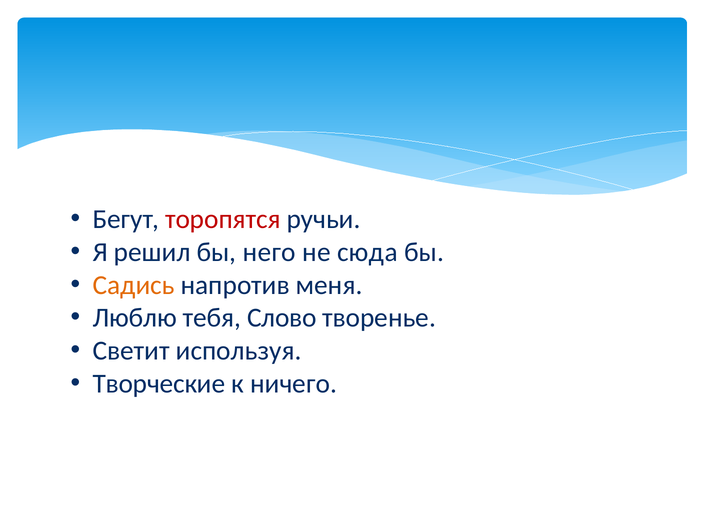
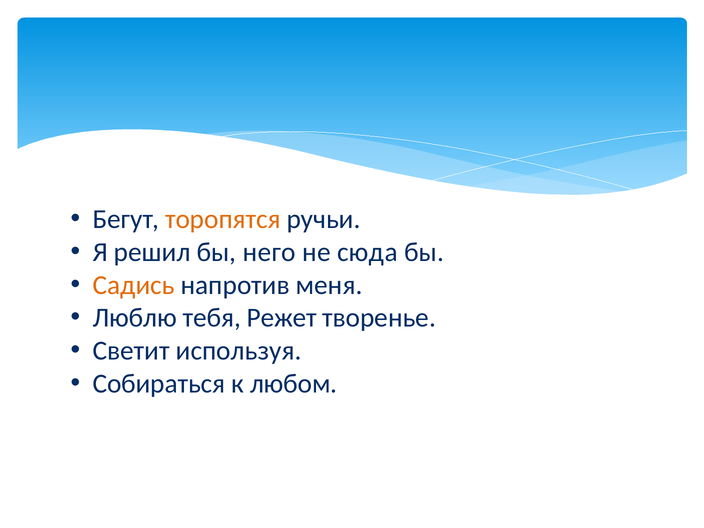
торопятся colour: red -> orange (223, 219)
Слово: Слово -> Режет (282, 318)
Творческие: Творческие -> Собираться (159, 384)
ничего: ничего -> любом (294, 384)
